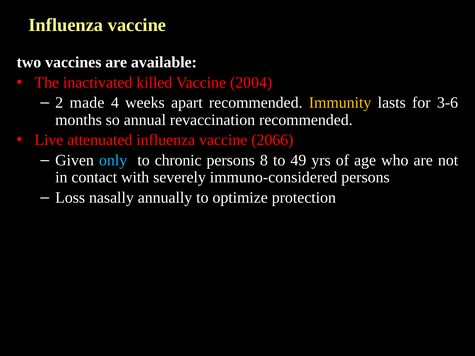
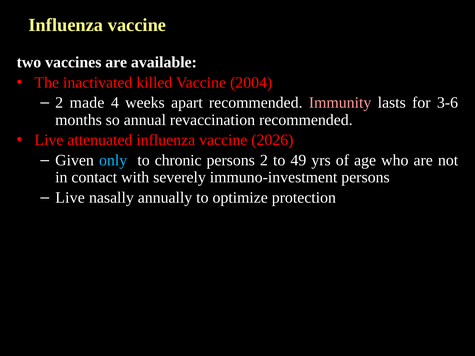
Immunity colour: yellow -> pink (340, 103)
2066: 2066 -> 2026 (272, 140)
persons 8: 8 -> 2 (264, 160)
immuno-considered: immuno-considered -> immuno-investment (274, 177)
Loss: Loss -> Live (70, 198)
